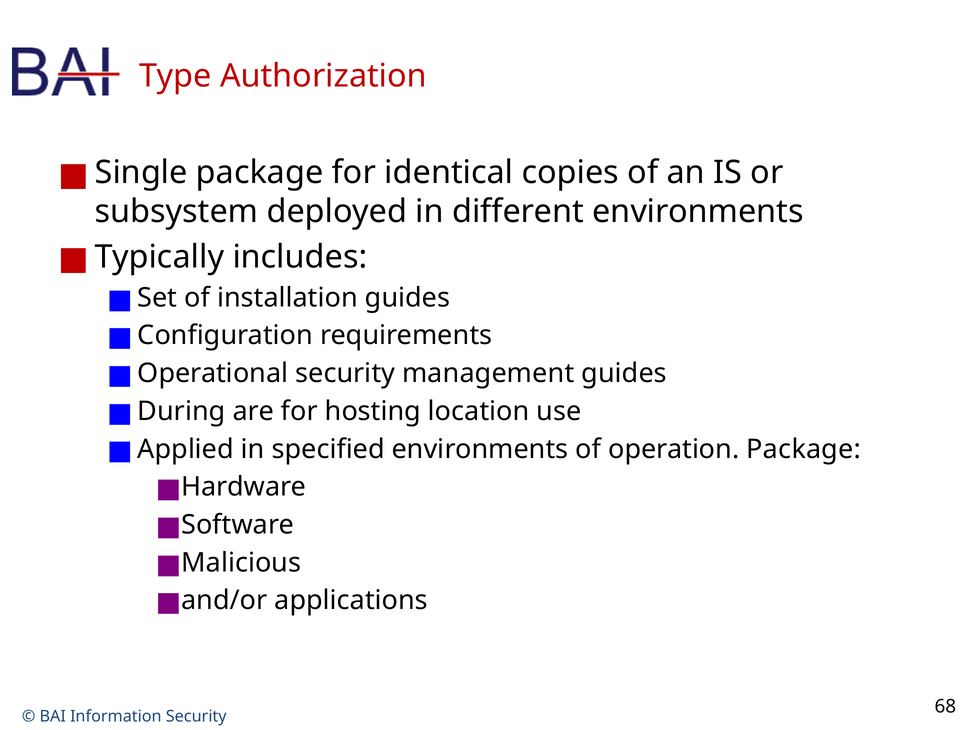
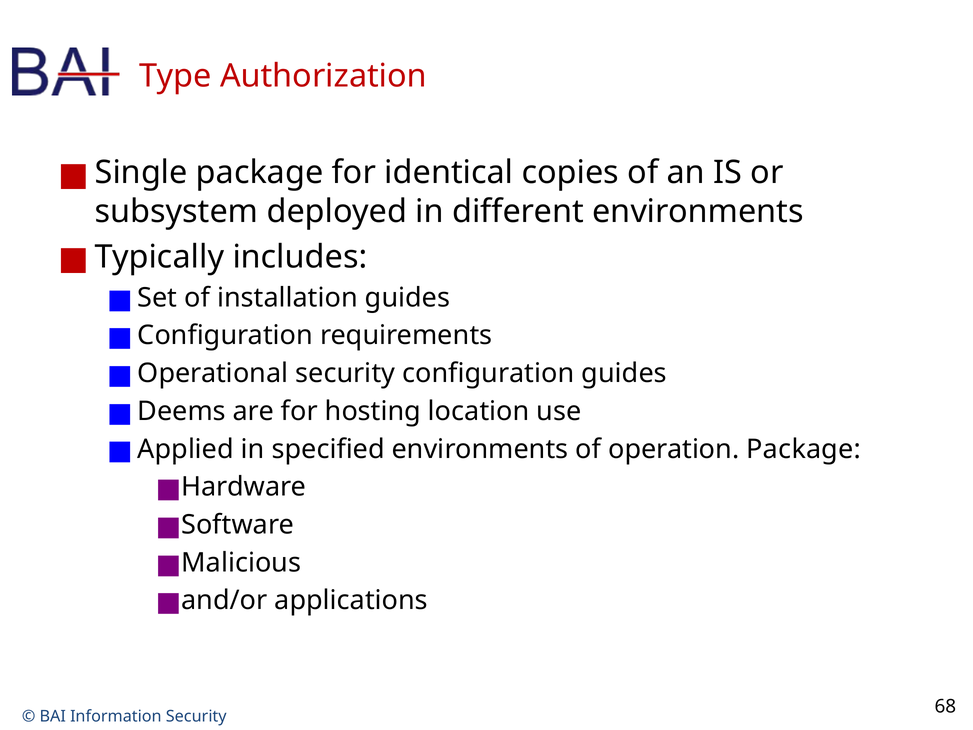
security management: management -> configuration (488, 373)
During: During -> Deems (182, 411)
